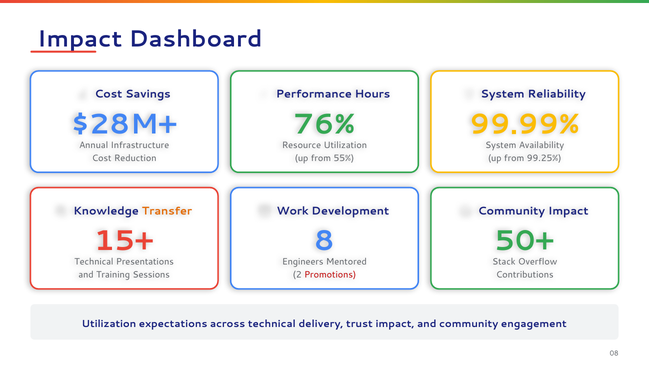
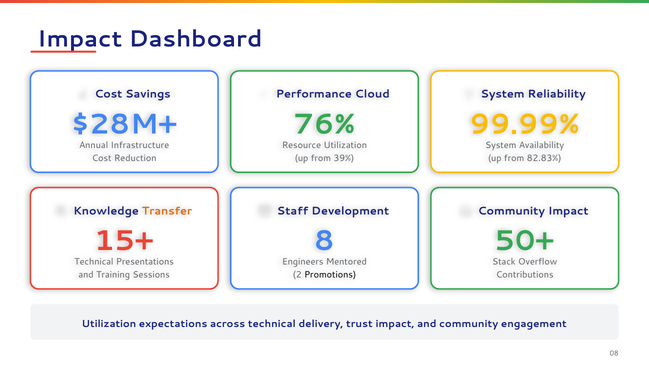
Hours: Hours -> Cloud (372, 94)
55%: 55% -> 39% (344, 158)
99.25%: 99.25% -> 82.83% (544, 158)
Work: Work -> Staff (292, 211)
Promotions colour: red -> black (330, 275)
